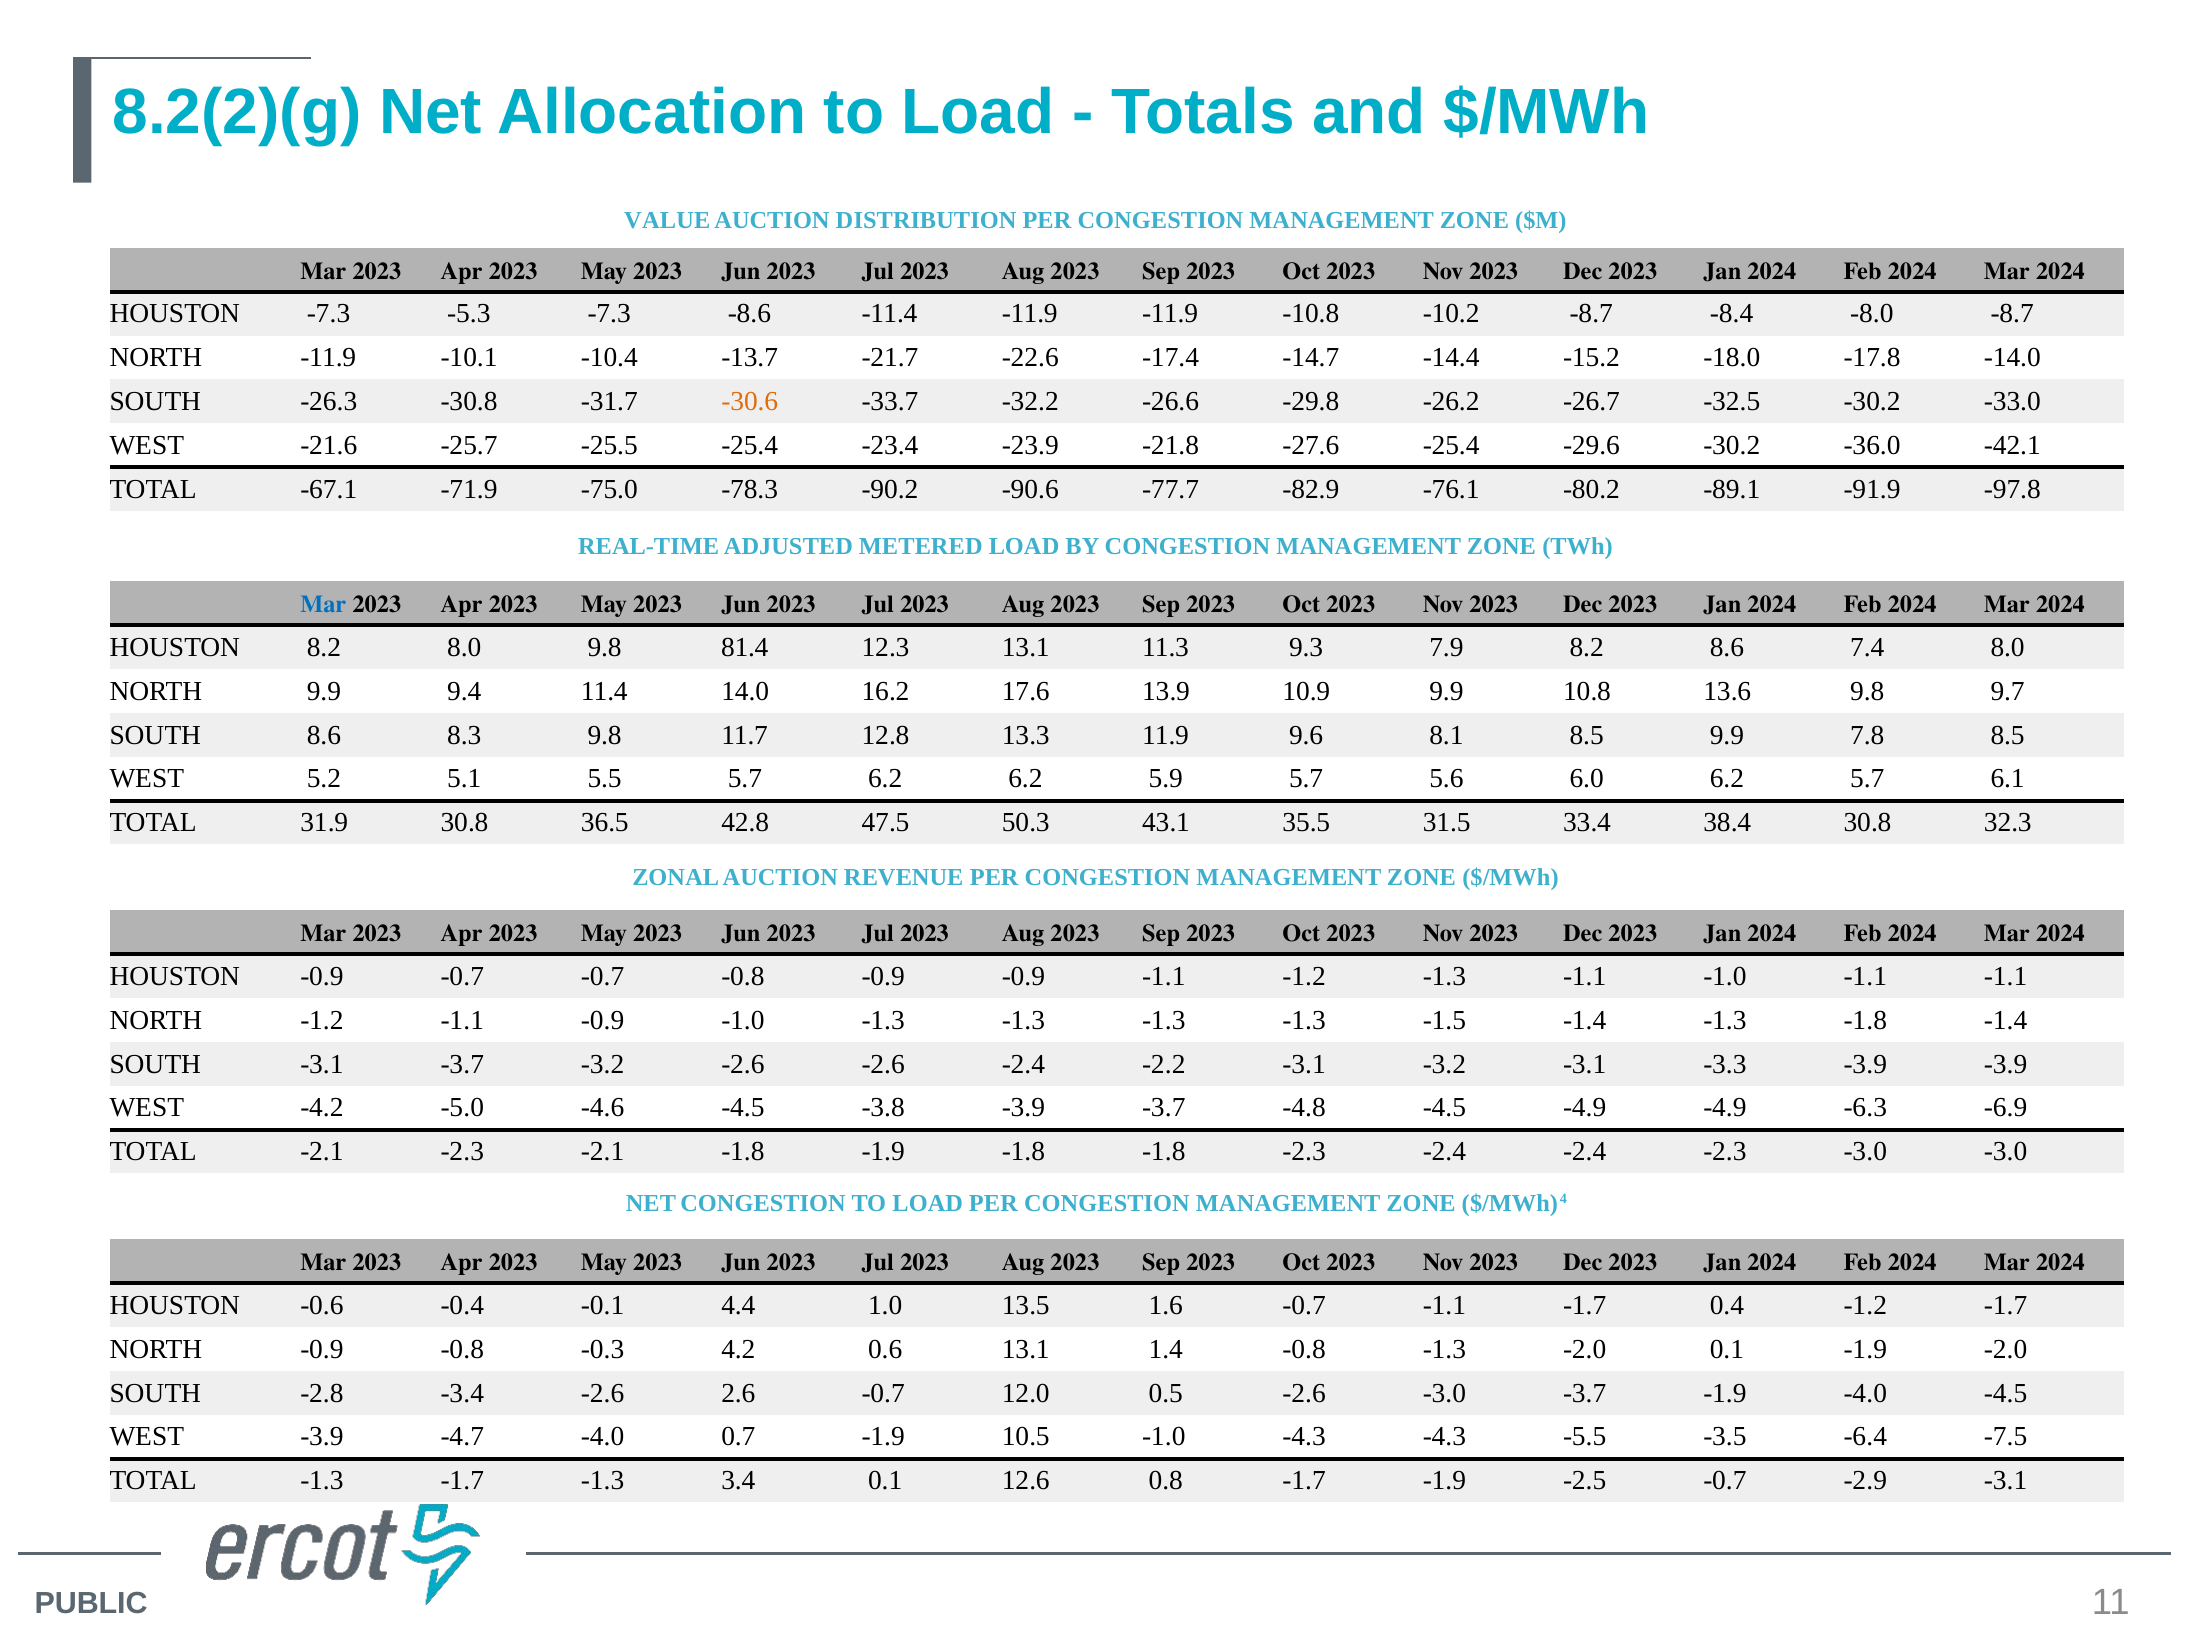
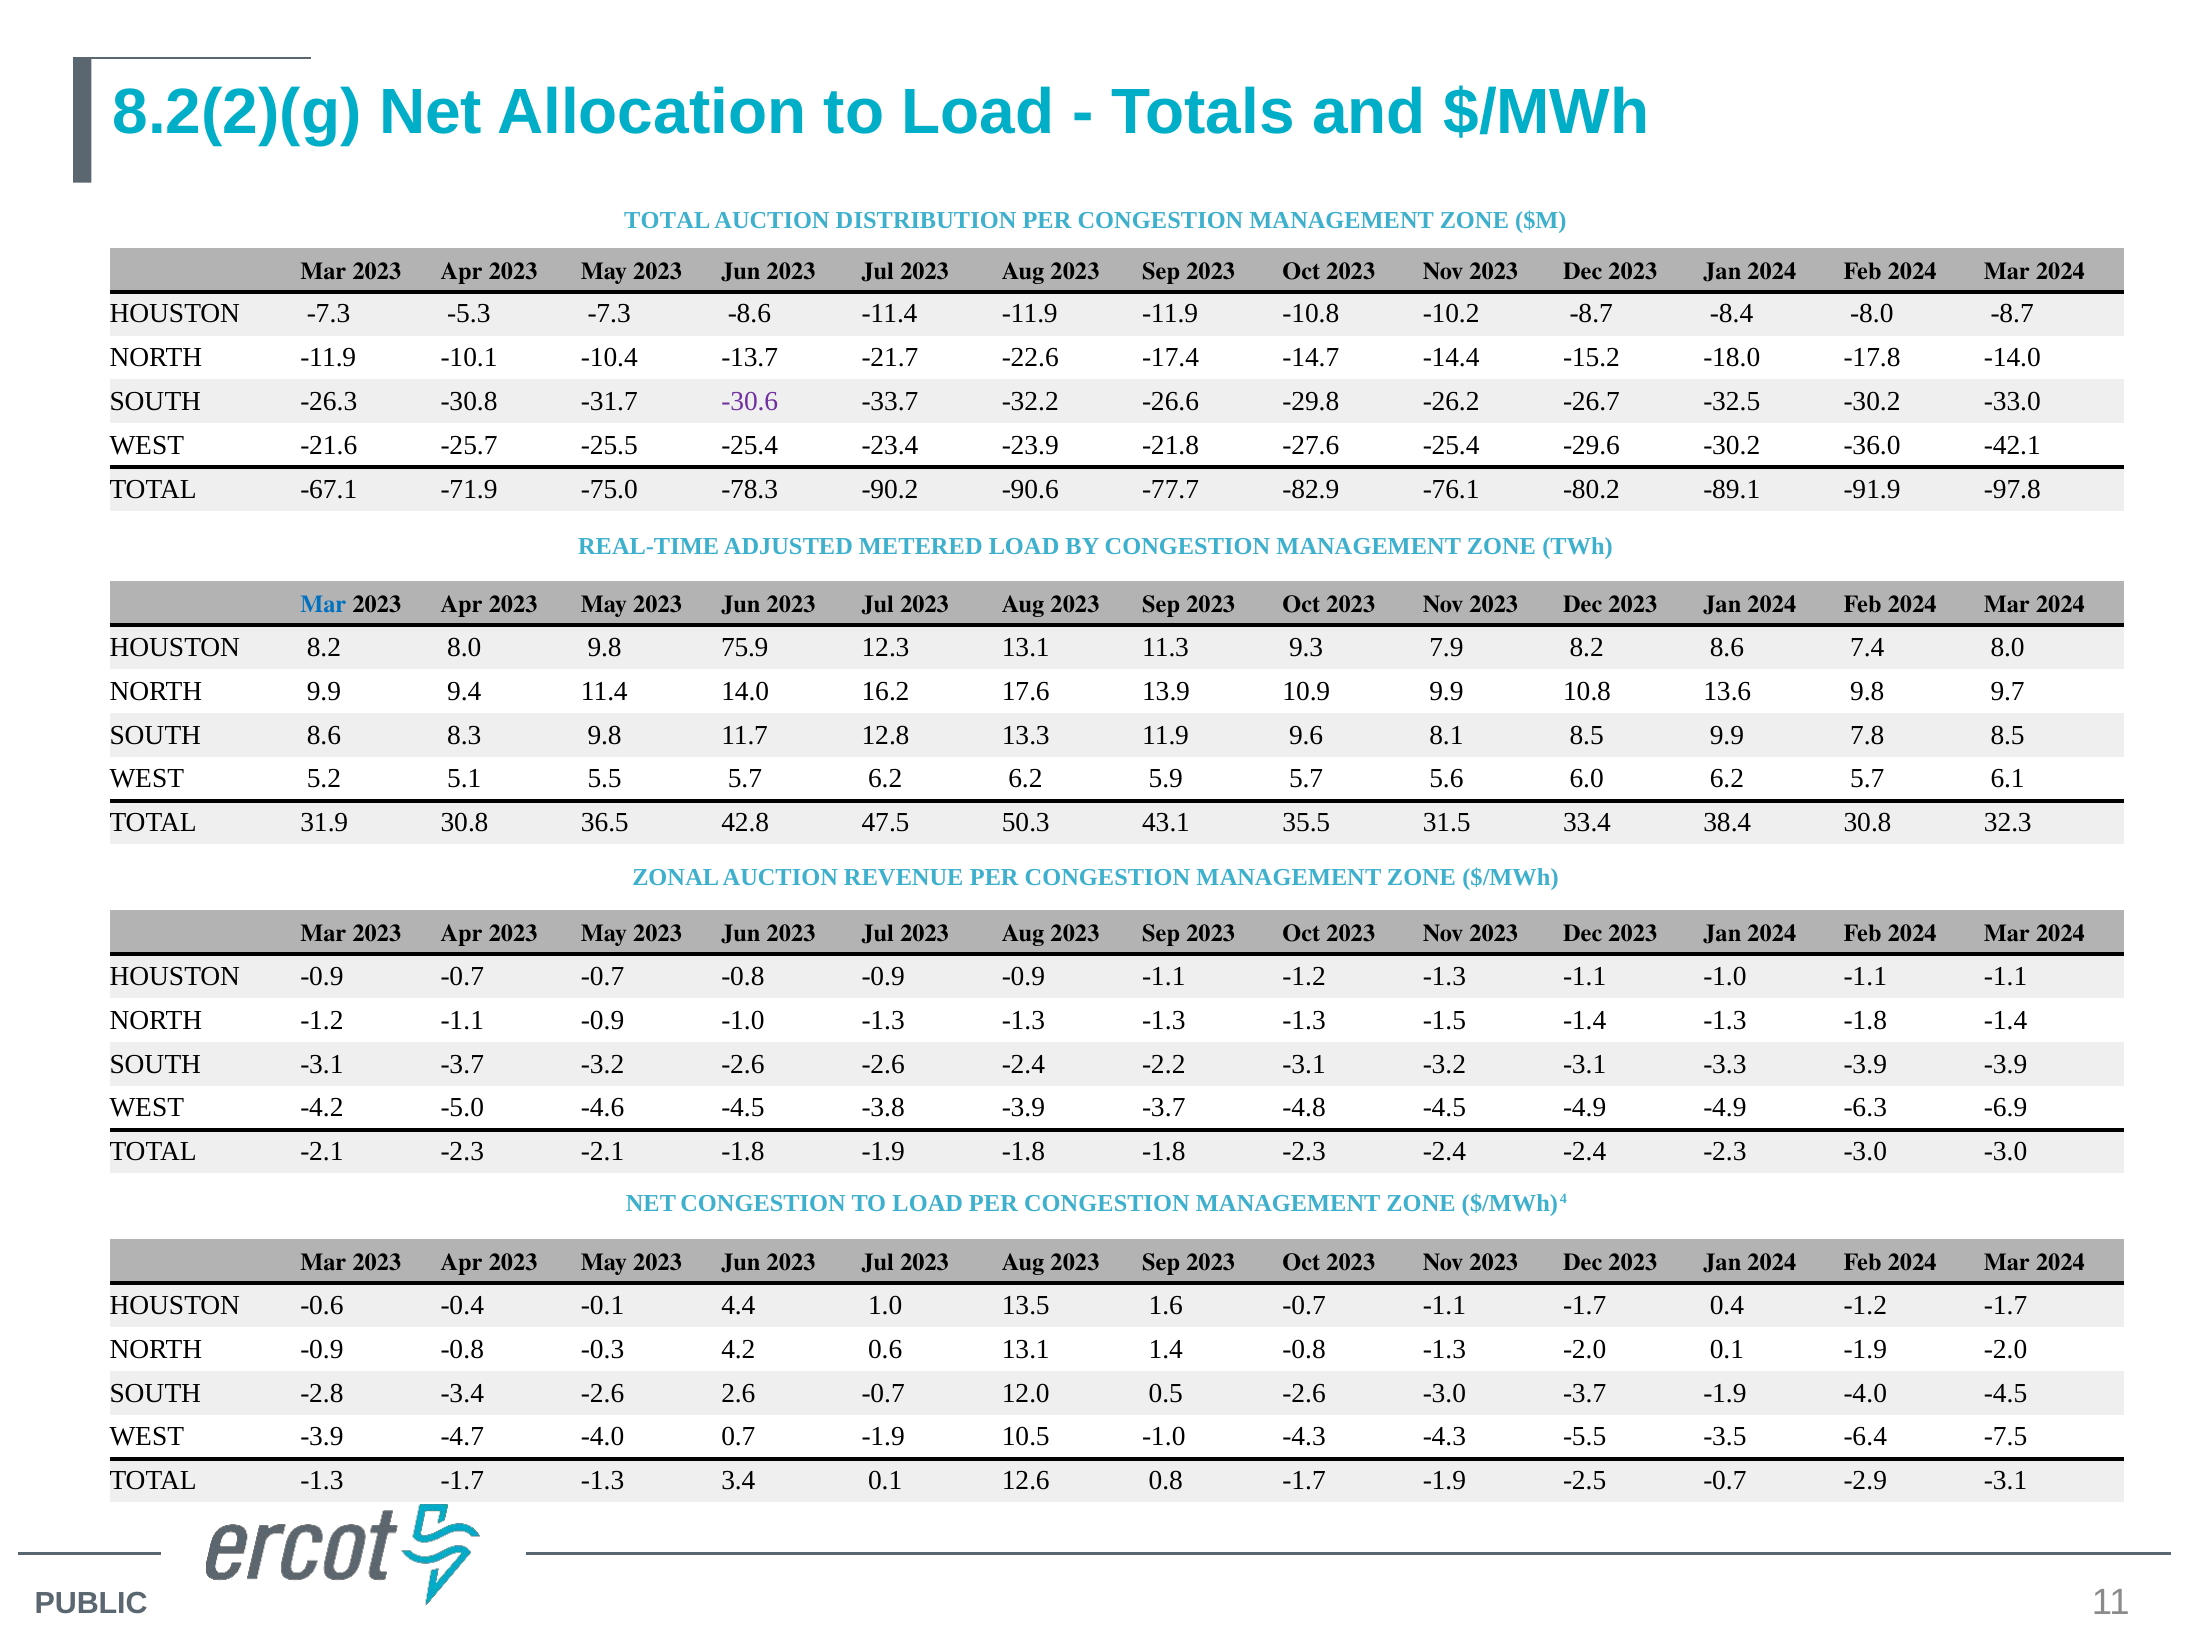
VALUE: VALUE -> TOTAL (667, 220)
-30.6 colour: orange -> purple (750, 402)
81.4: 81.4 -> 75.9 (745, 647)
